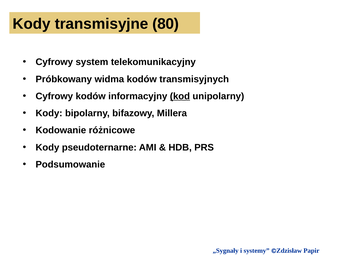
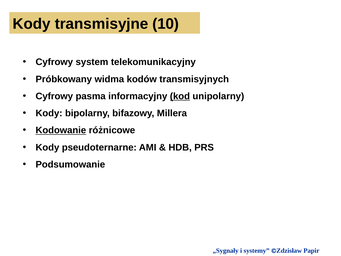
80: 80 -> 10 (166, 24)
Cyfrowy kodów: kodów -> pasma (91, 96)
Kodowanie underline: none -> present (61, 130)
